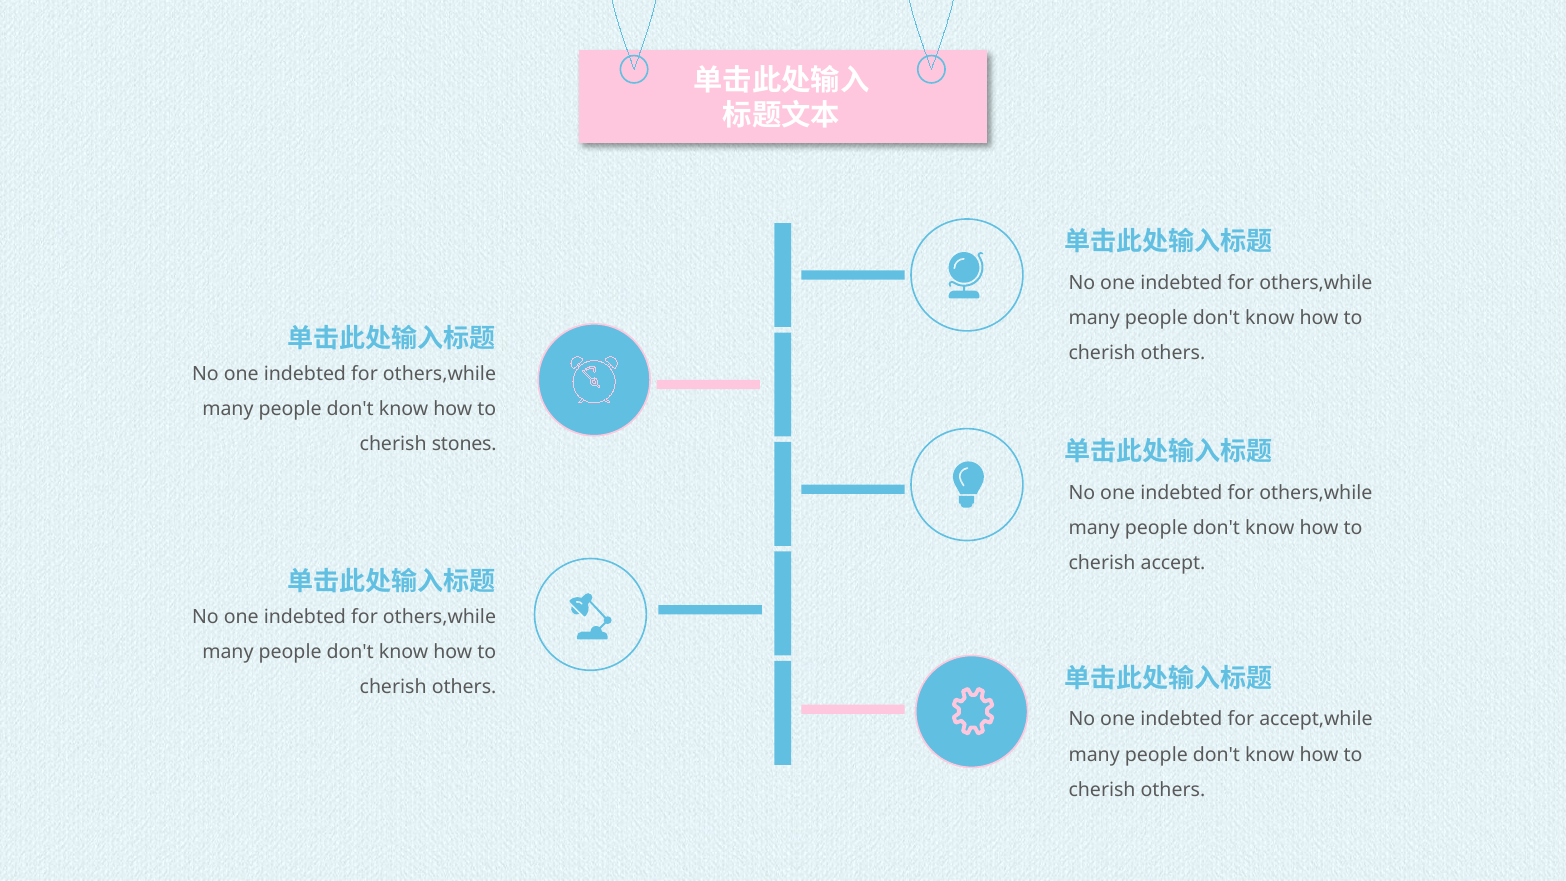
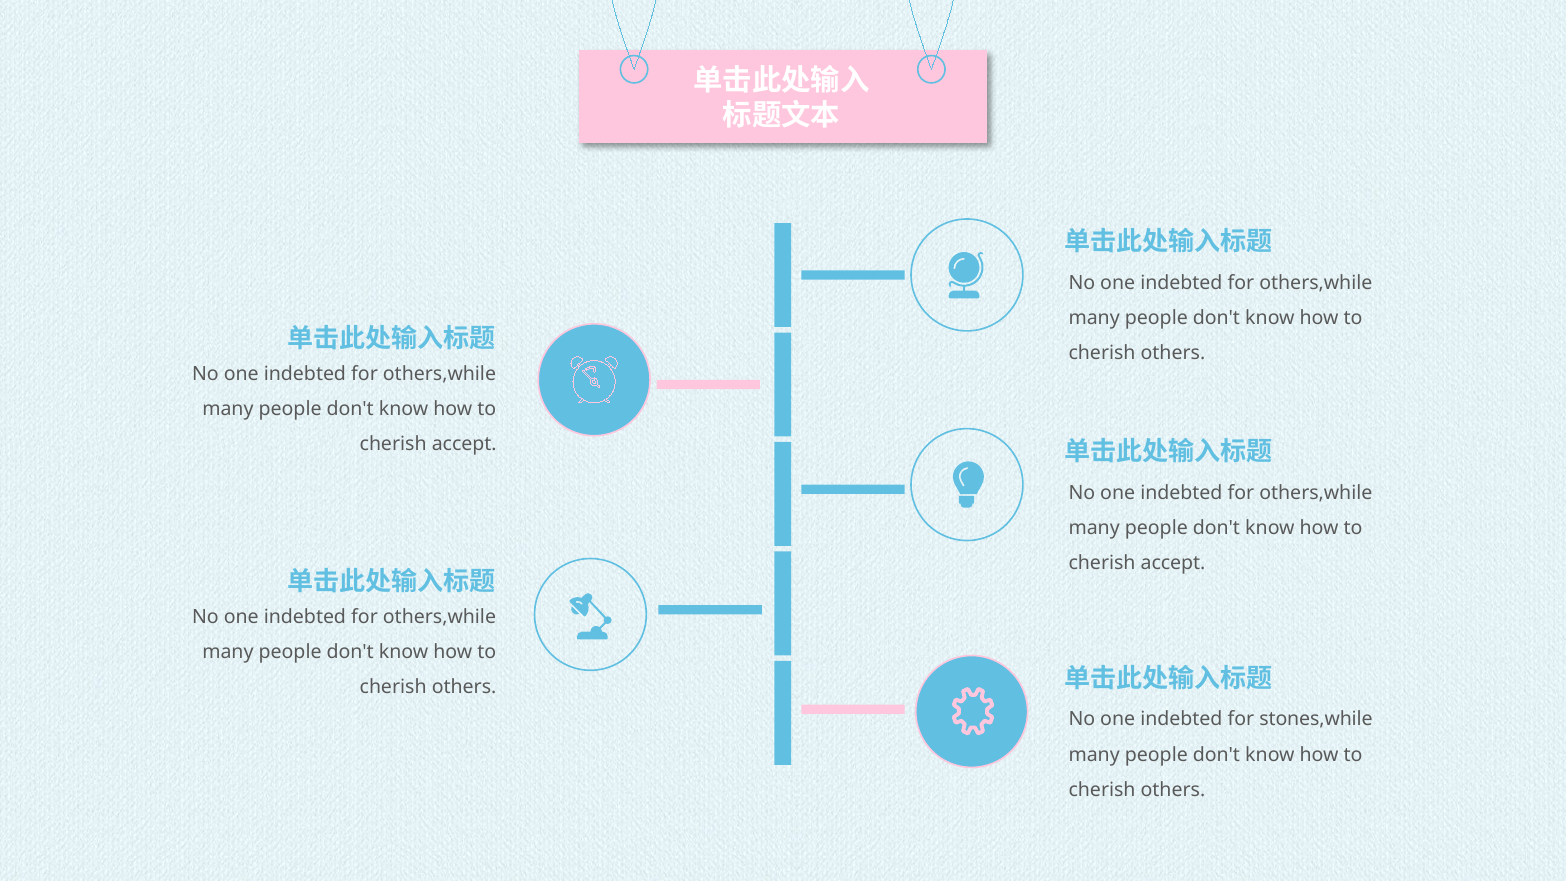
stones: stones -> accept (464, 444)
accept,while: accept,while -> stones,while (1316, 719)
